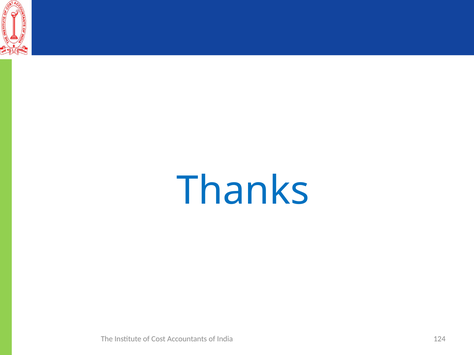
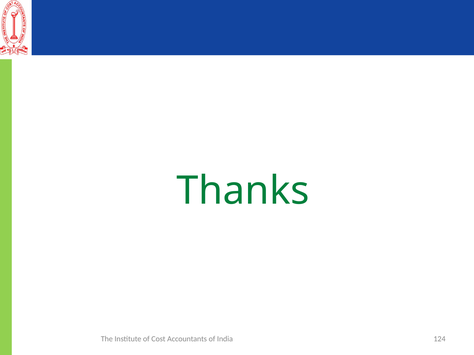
Thanks colour: blue -> green (243, 191)
